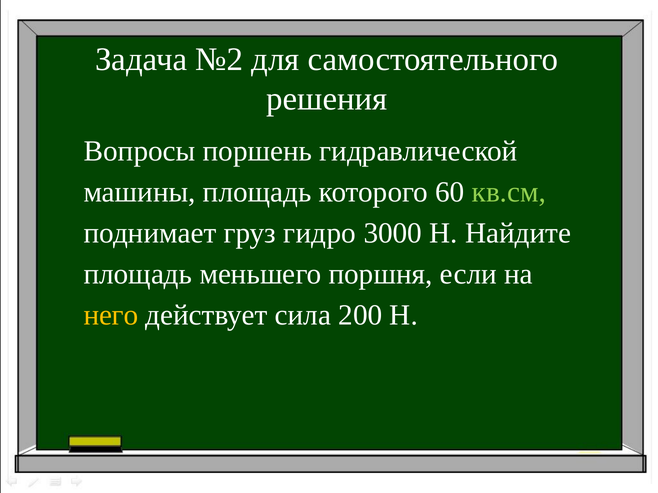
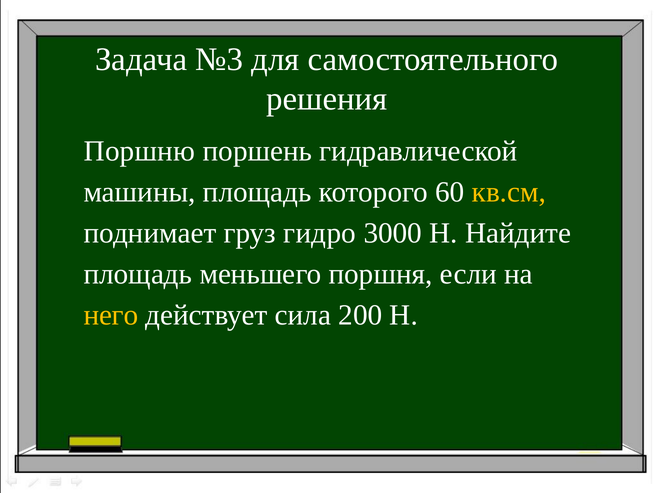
№2: №2 -> №3 (219, 60)
Вопросы: Вопросы -> Поршню (139, 151)
кв.см colour: light green -> yellow (509, 192)
